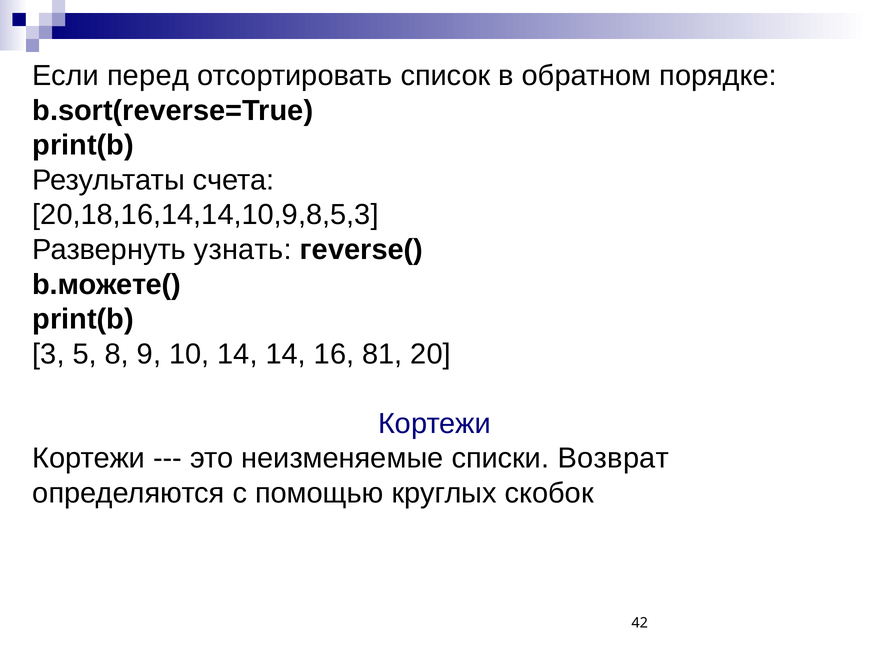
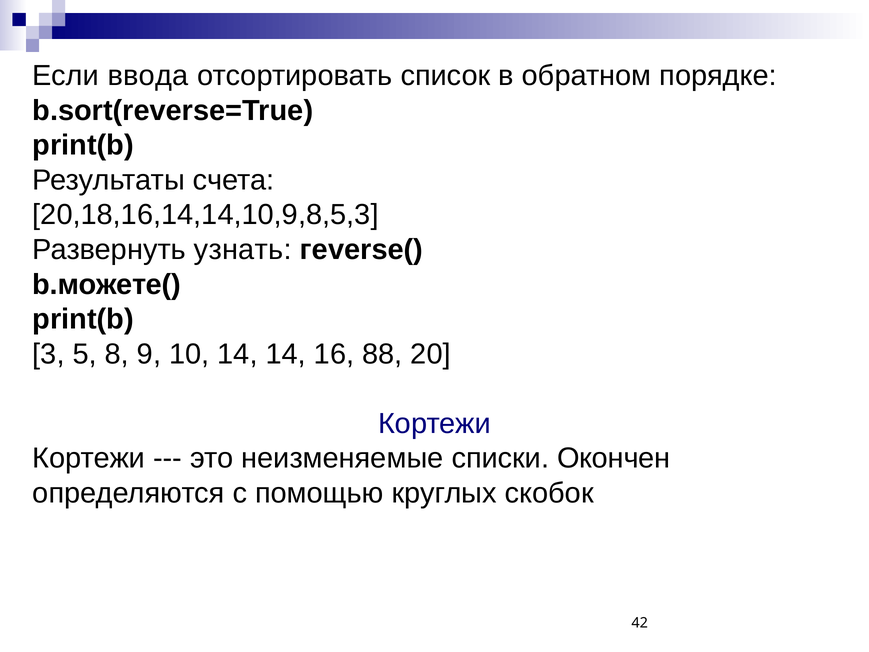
перед: перед -> ввода (148, 76)
81: 81 -> 88 (382, 354)
Возврат: Возврат -> Окончен (614, 458)
